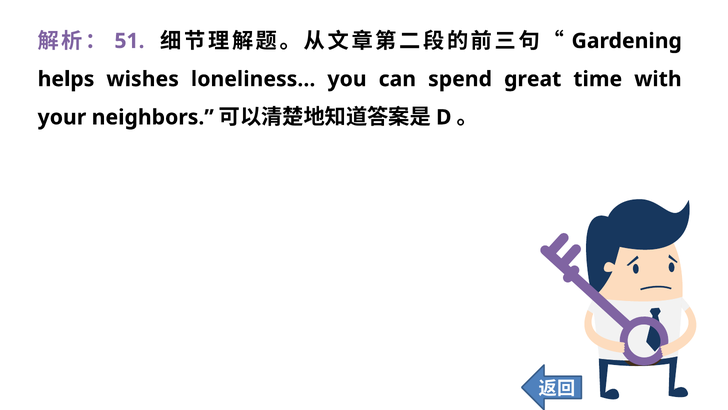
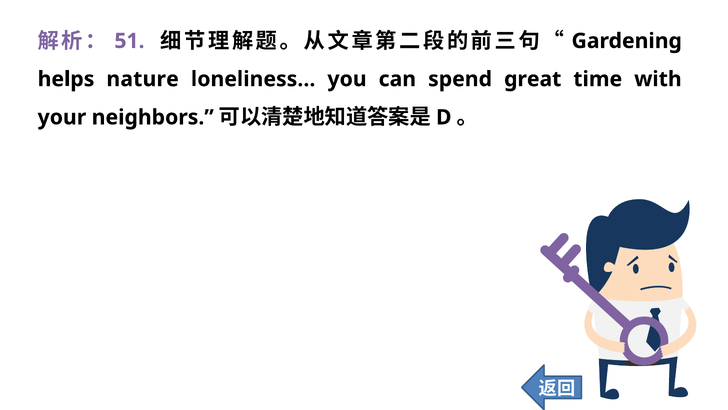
wishes: wishes -> nature (143, 79)
